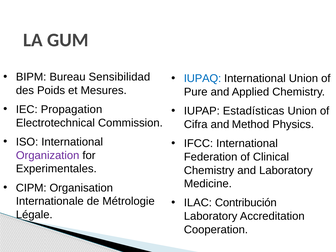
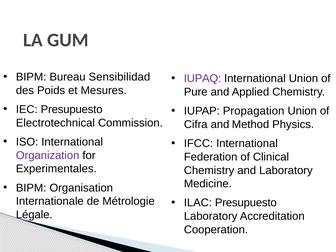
IUPAQ colour: blue -> purple (202, 78)
IEC Propagation: Propagation -> Presupuesto (72, 109)
Estadísticas: Estadísticas -> Propagation (254, 111)
CIPM: CIPM -> BIPM (31, 188)
ILAC Contribución: Contribución -> Presupuesto (246, 203)
